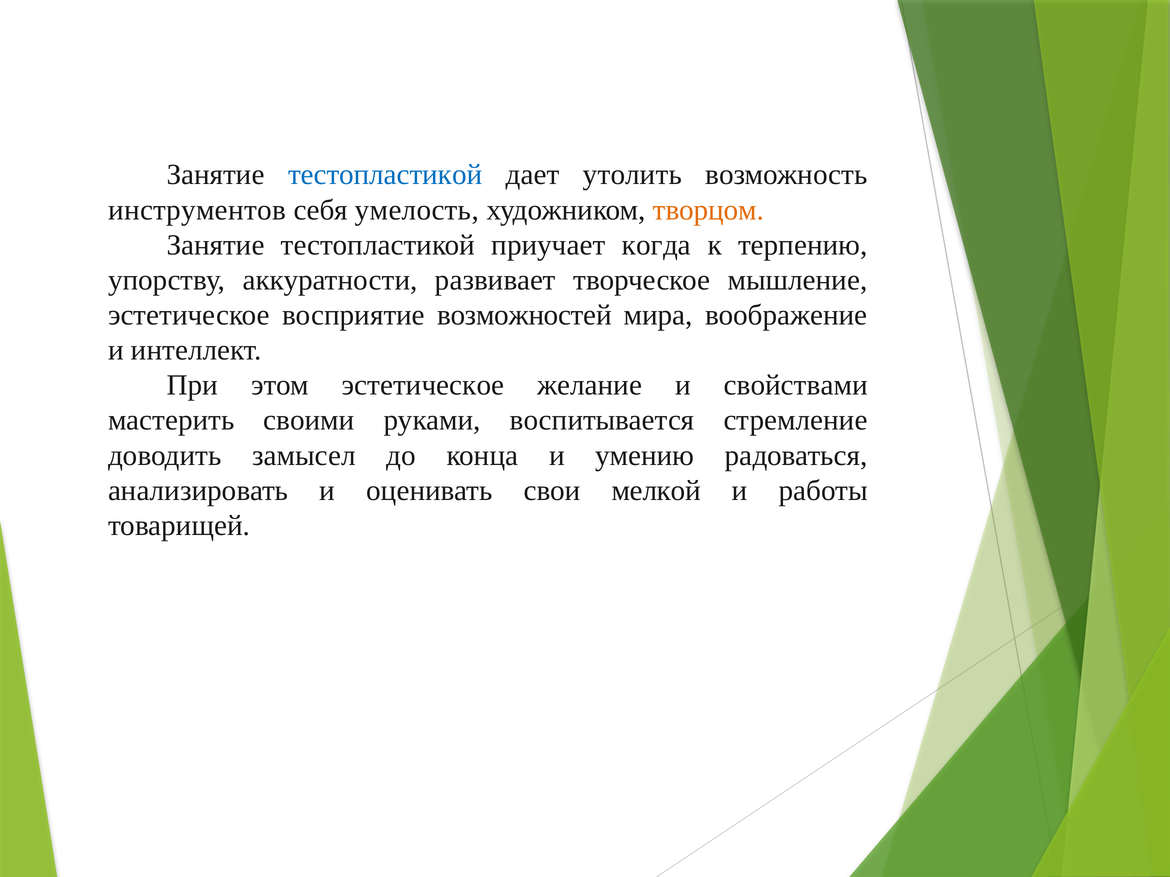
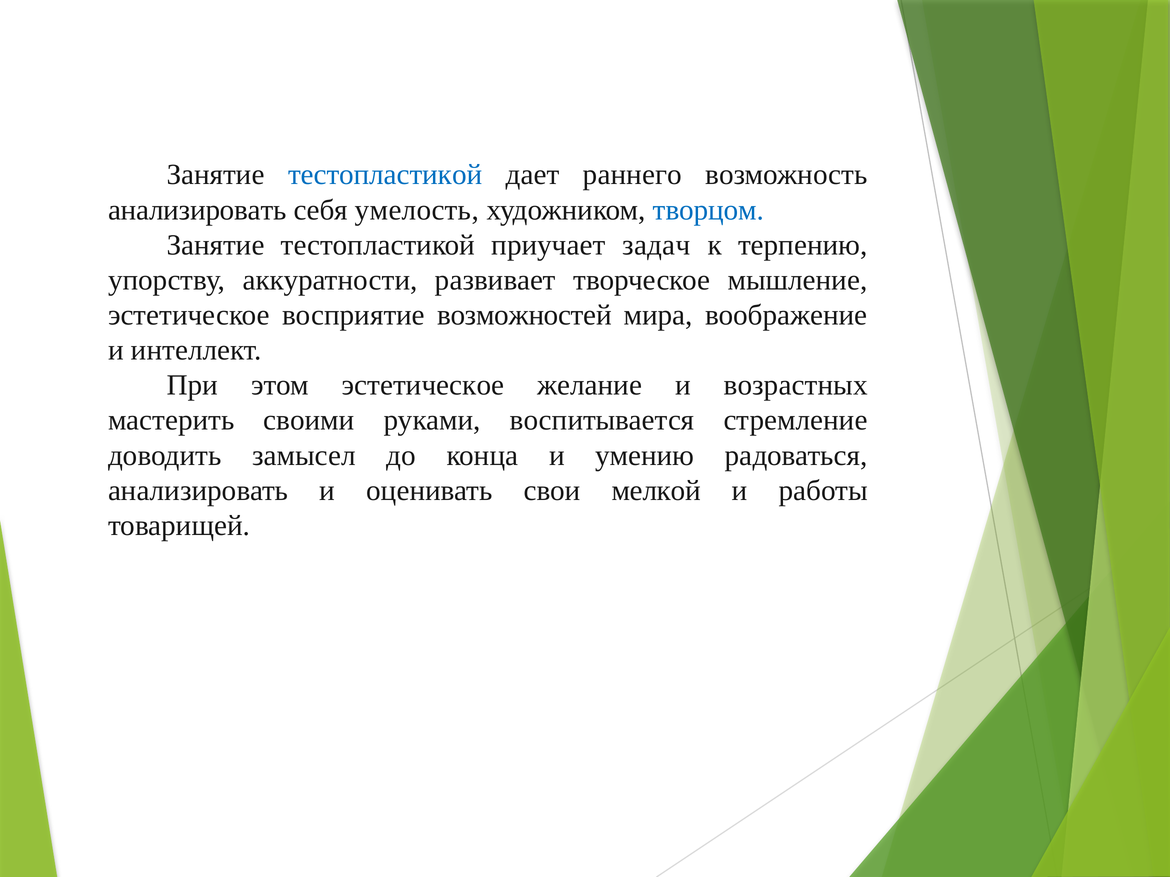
утолить: утолить -> раннего (632, 175)
инструментов: инструментов -> анализировать (197, 210)
творцом colour: orange -> blue (709, 210)
когда: когда -> задач (656, 245)
свойствами: свойствами -> возрастных (796, 385)
